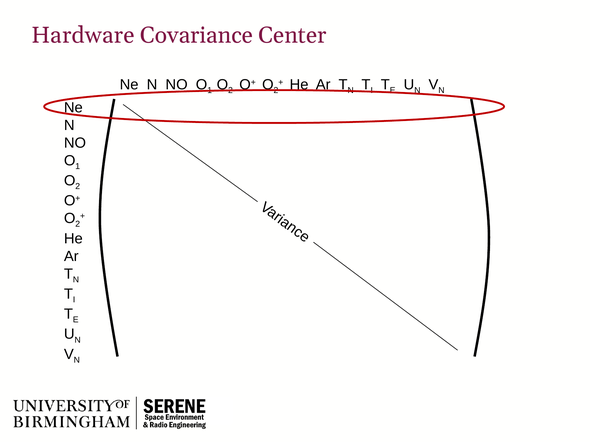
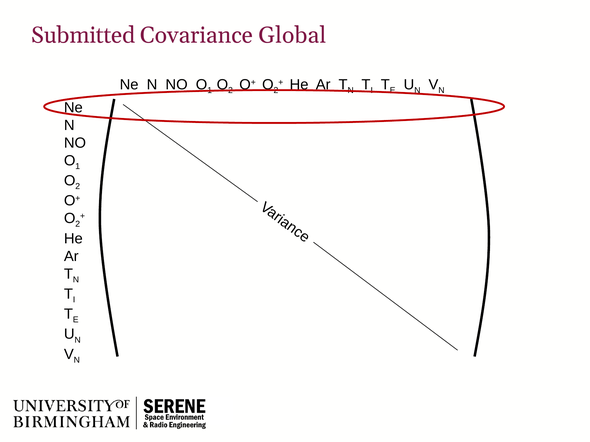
Hardware: Hardware -> Submitted (83, 35)
Center: Center -> Global (292, 35)
